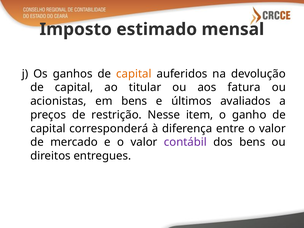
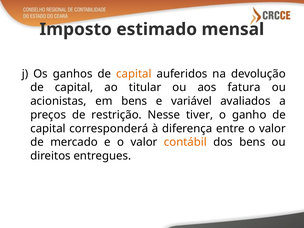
últimos: últimos -> variável (191, 101)
item: item -> tiver (200, 115)
contábil colour: purple -> orange (185, 142)
